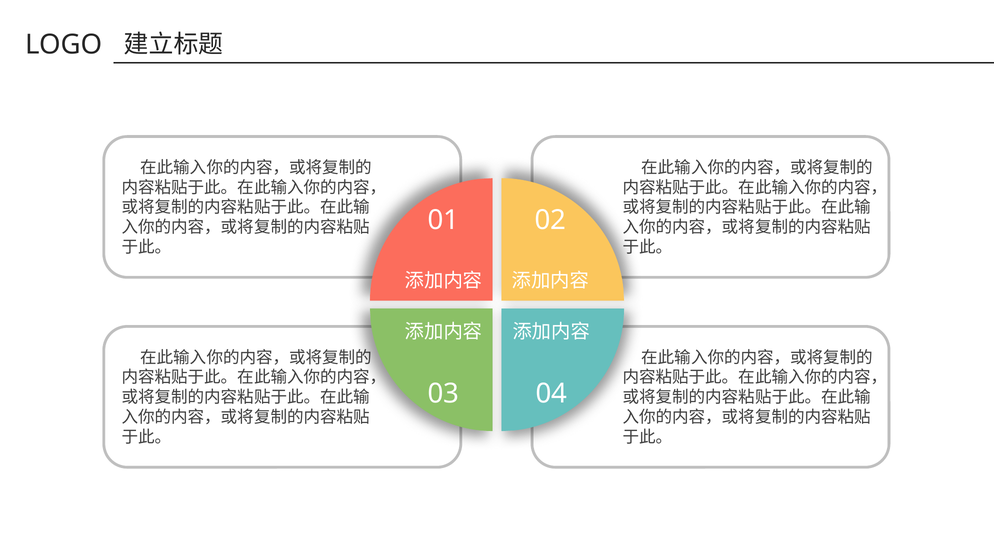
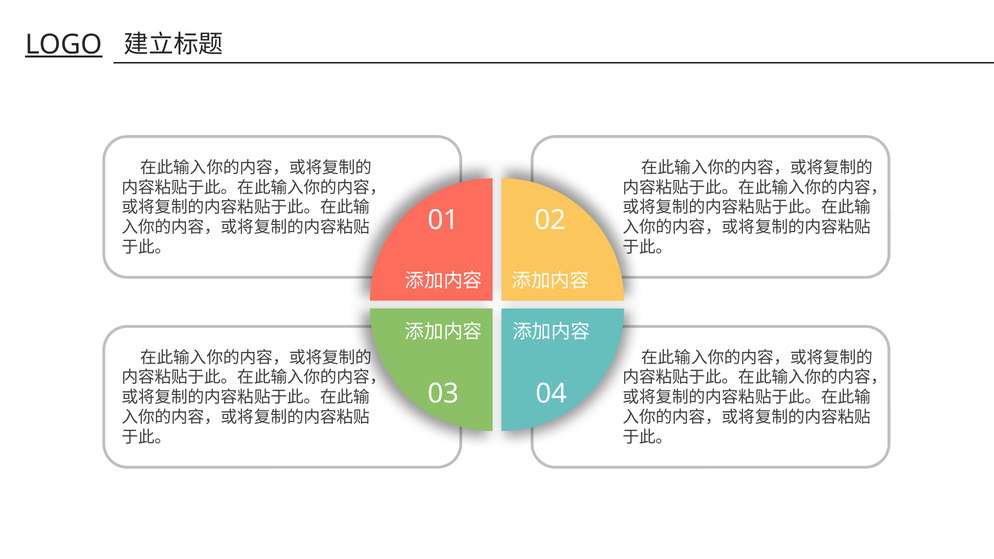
LOGO underline: none -> present (64, 45)
